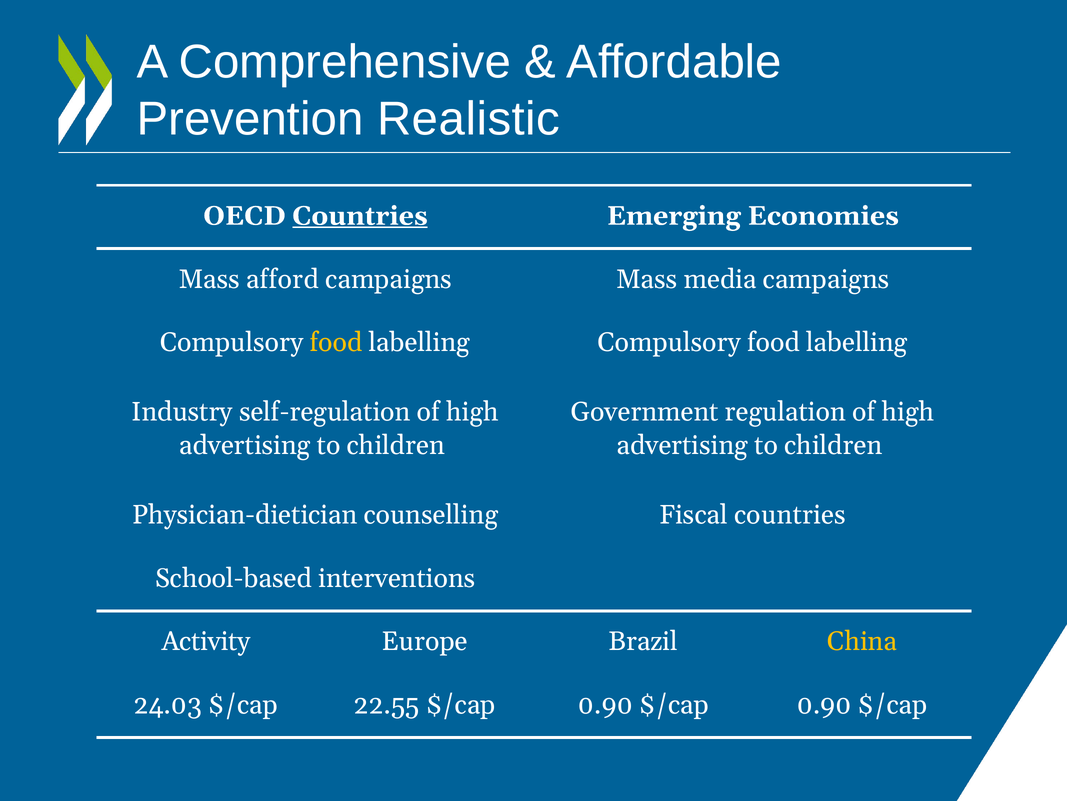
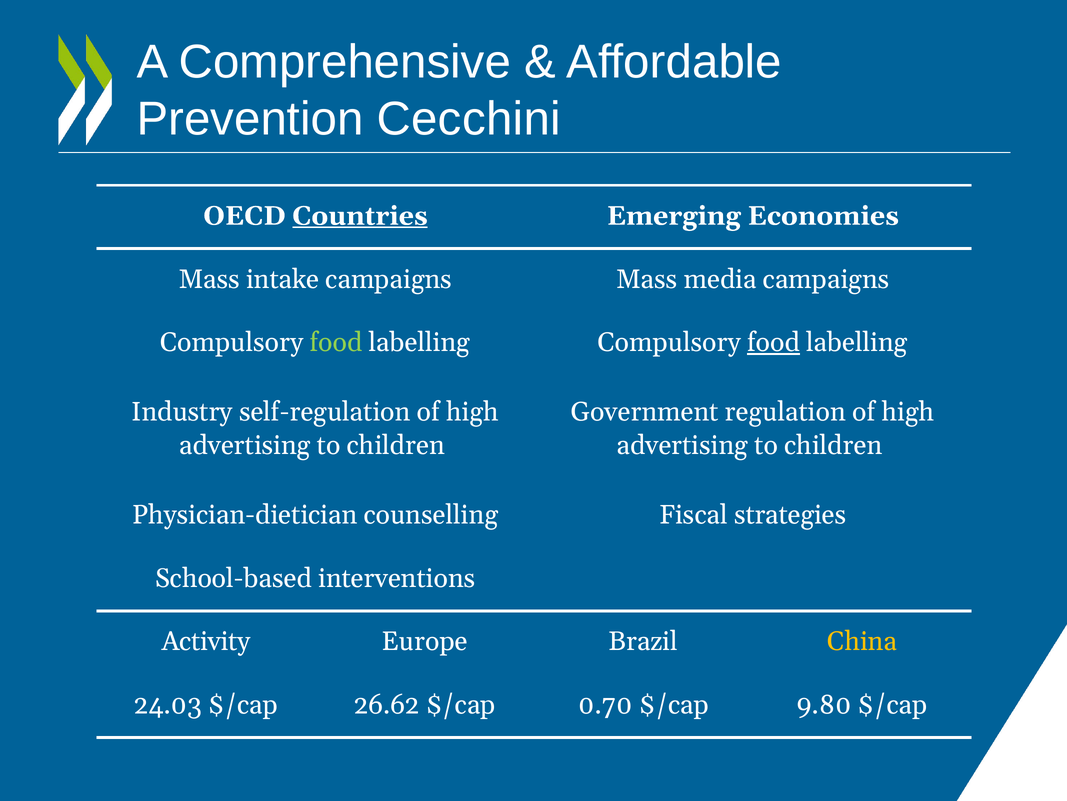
Realistic: Realistic -> Cecchini (469, 119)
afford: afford -> intake (283, 279)
food colour: yellow -> light green (336, 342)
food underline: none -> present (774, 342)
Fiscal countries: countries -> strategies (790, 515)
22.55: 22.55 -> 26.62 (387, 704)
0.90: 0.90 -> 0.70 (605, 704)
0.90: 0.90 -> 9.80 (824, 704)
